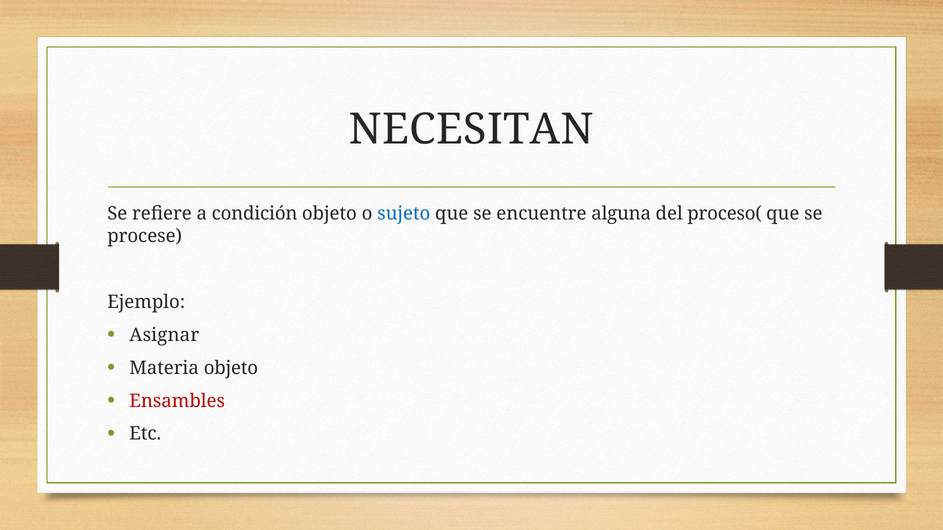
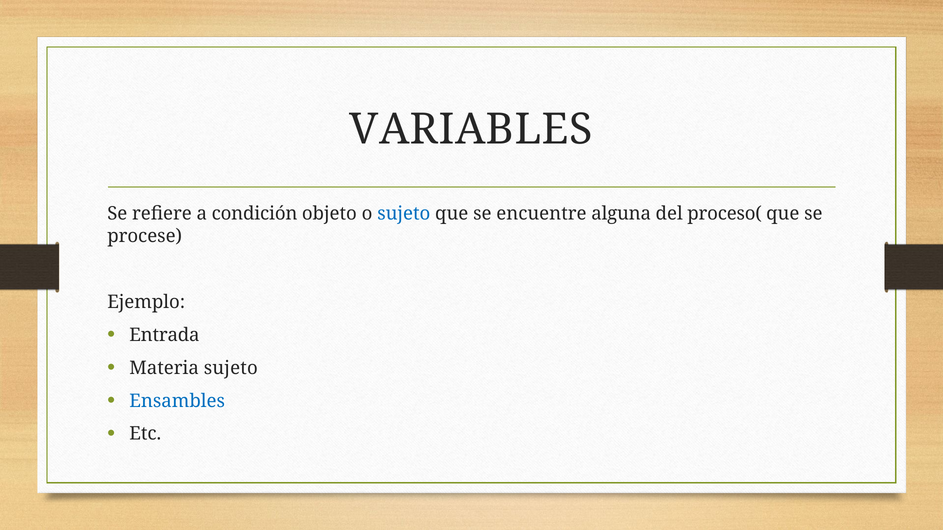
NECESITAN: NECESITAN -> VARIABLES (471, 129)
Asignar: Asignar -> Entrada (164, 335)
Materia objeto: objeto -> sujeto (231, 368)
Ensambles colour: red -> blue (177, 401)
